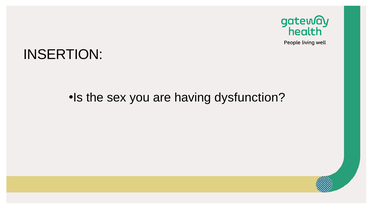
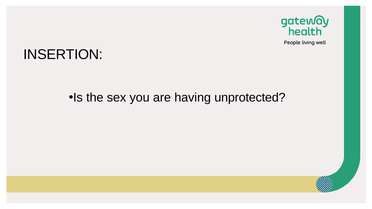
dysfunction: dysfunction -> unprotected (250, 98)
